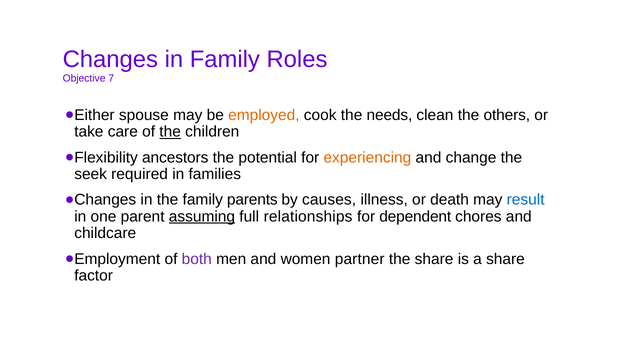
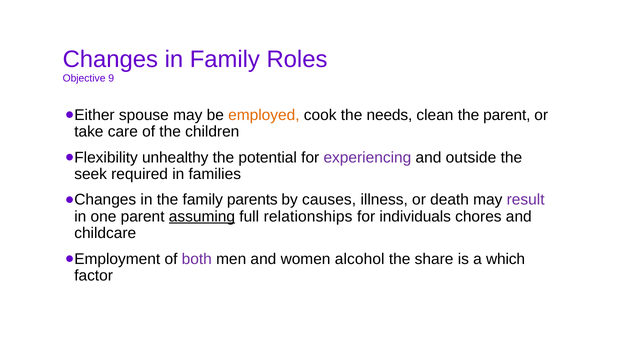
7: 7 -> 9 (111, 78)
the others: others -> parent (507, 115)
the underline: present -> none (170, 132)
ancestors: ancestors -> unhealthy (175, 157)
experiencing colour: orange -> purple (367, 157)
change: change -> outside (471, 157)
result colour: blue -> purple (526, 200)
dependent: dependent -> individuals (415, 217)
partner: partner -> alcohol (360, 259)
a share: share -> which (506, 259)
